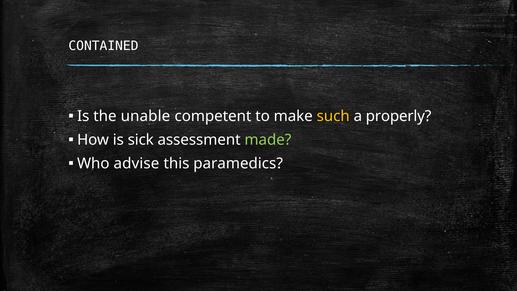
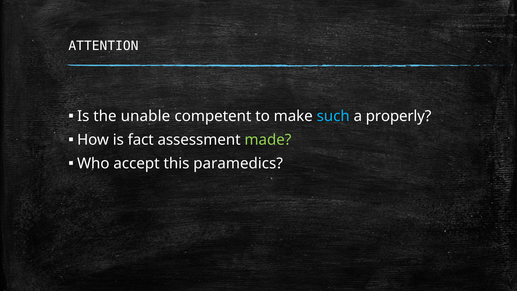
CONTAINED: CONTAINED -> ATTENTION (103, 46)
such colour: yellow -> light blue (333, 116)
sick: sick -> fact (141, 140)
advise: advise -> accept (137, 163)
